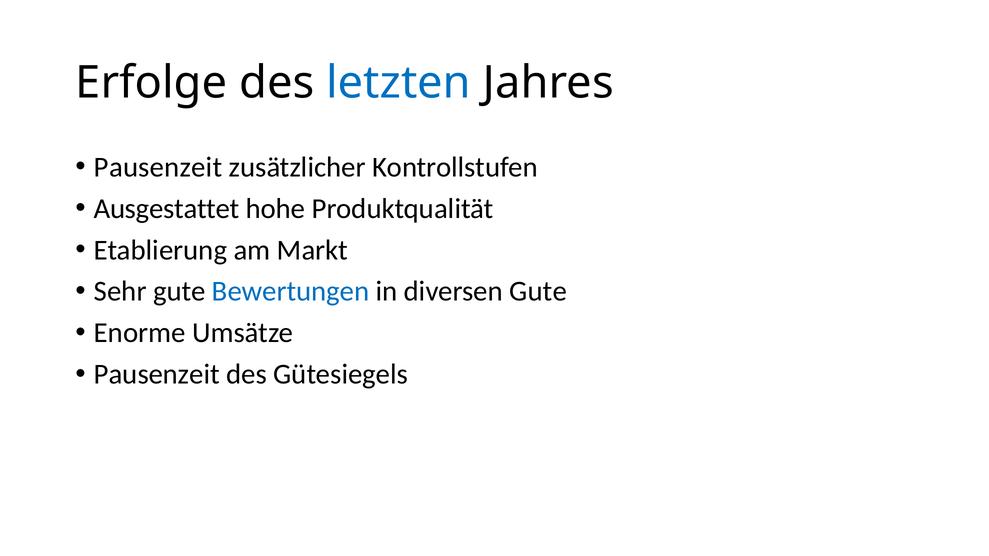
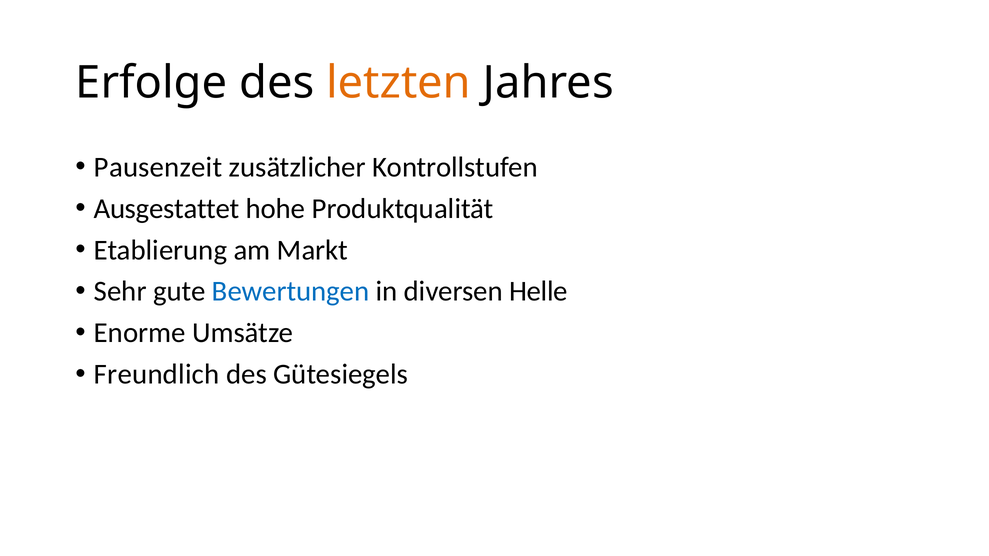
letzten colour: blue -> orange (399, 83)
diversen Gute: Gute -> Helle (538, 292)
Pausenzeit: Pausenzeit -> Freundlich (157, 375)
